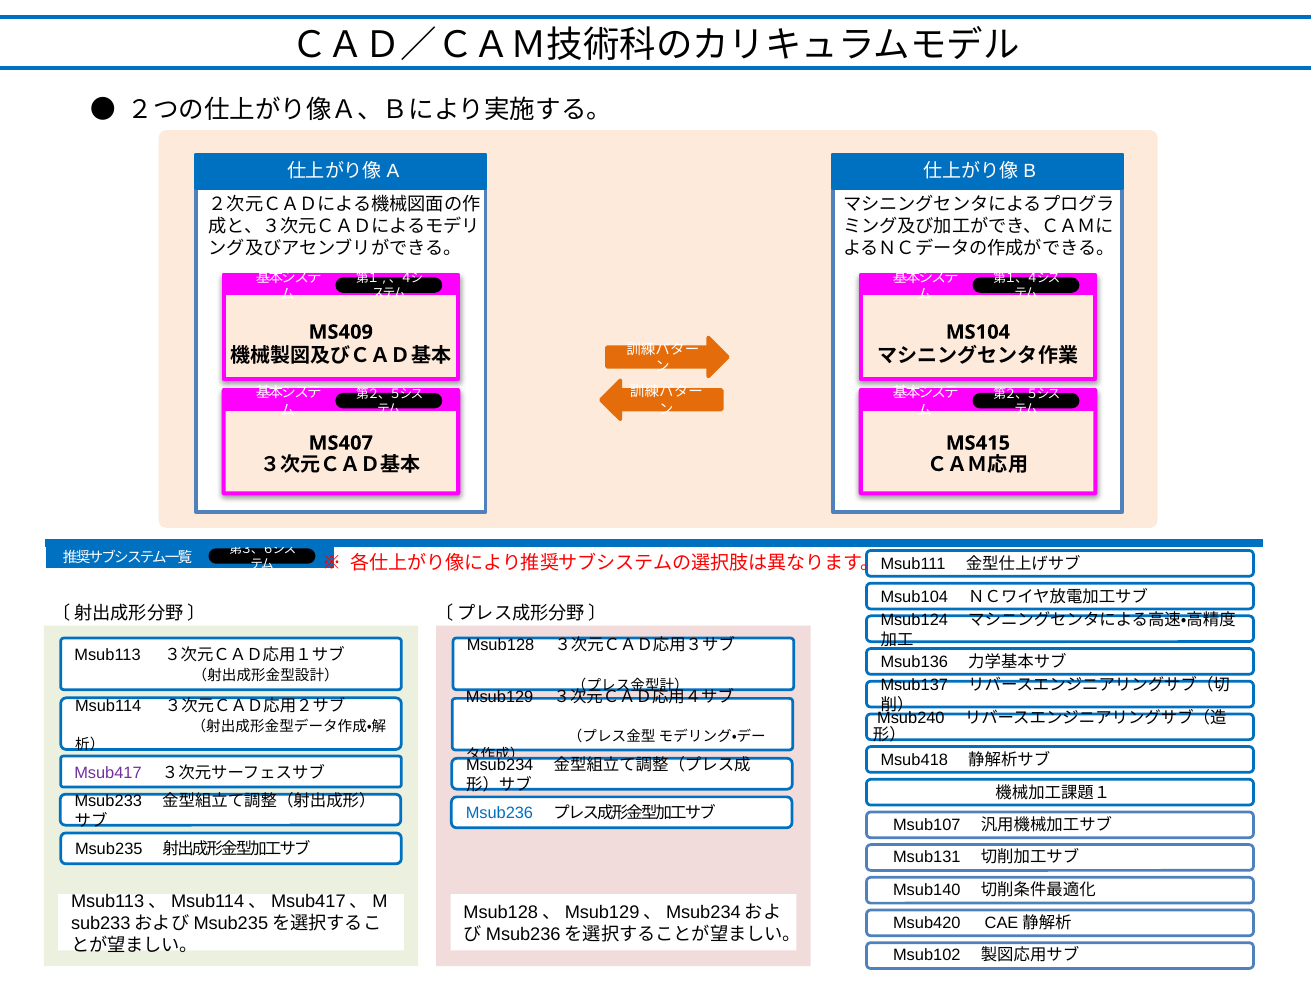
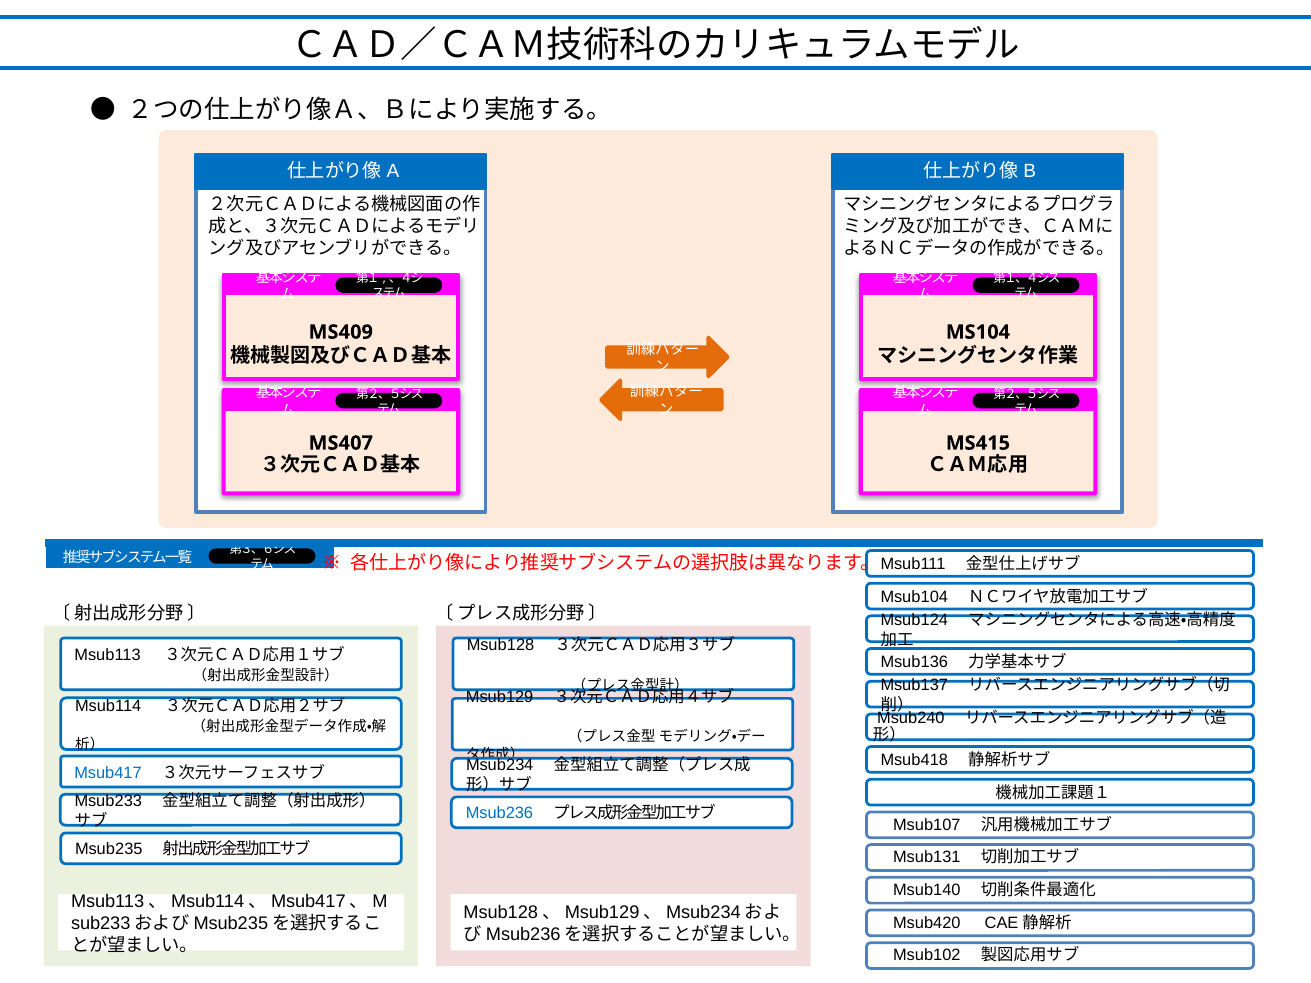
Msub417 colour: purple -> blue (108, 773)
